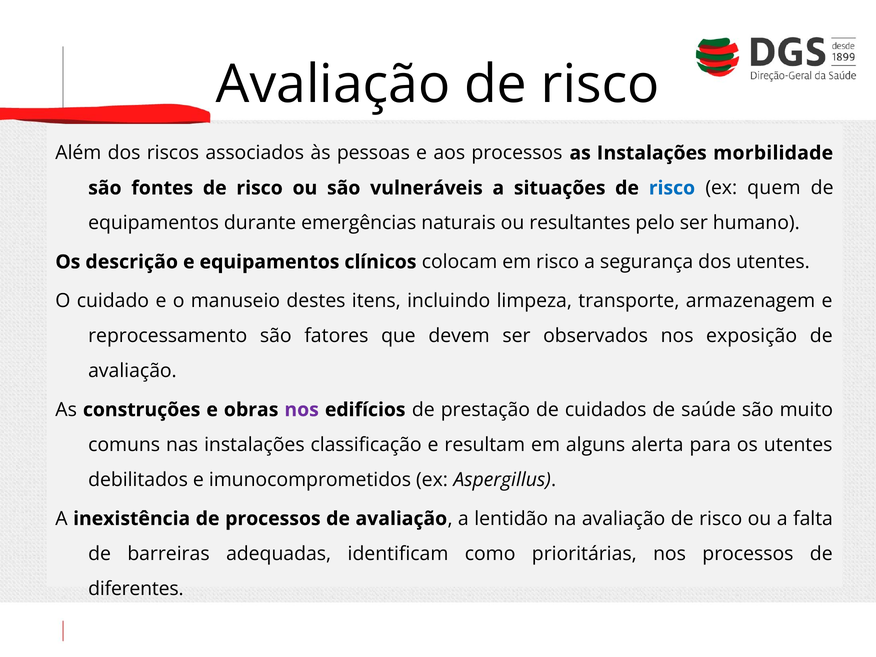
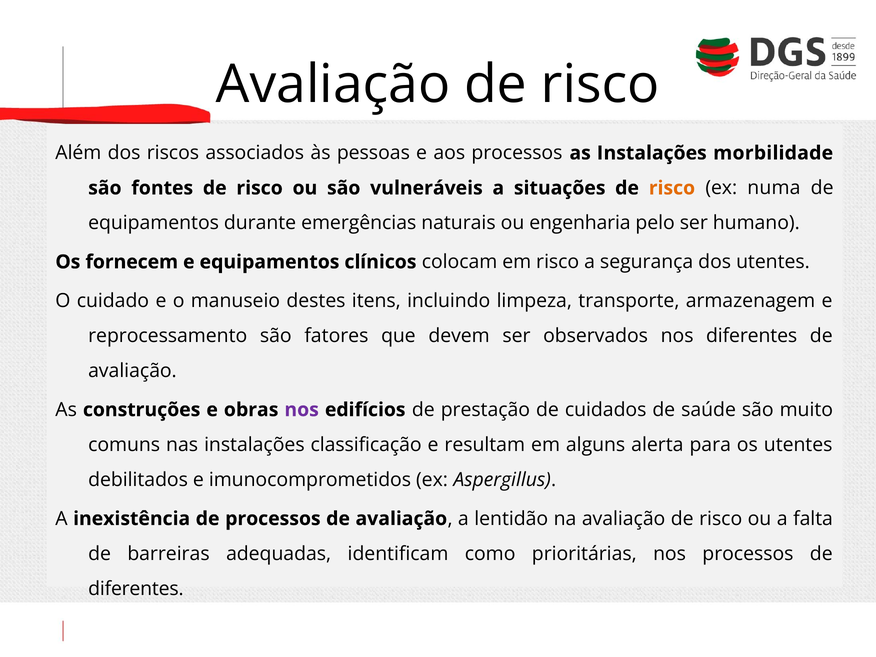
risco colour: blue -> orange (672, 188)
quem: quem -> numa (774, 188)
resultantes: resultantes -> engenharia (580, 223)
descrição: descrição -> fornecem (132, 262)
nos exposição: exposição -> diferentes (752, 336)
